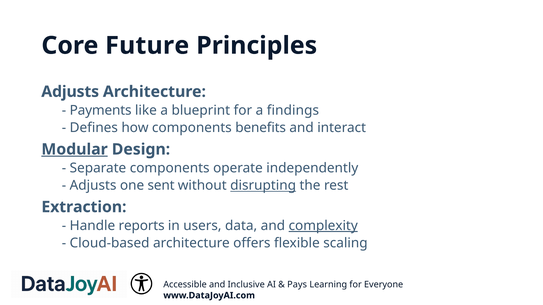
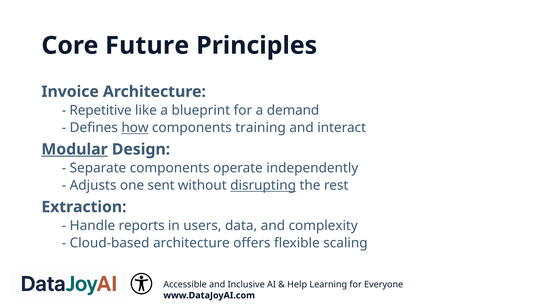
Adjusts: Adjusts -> Invoice (70, 92)
Payments: Payments -> Repetitive (101, 111)
findings: findings -> demand (293, 111)
how underline: none -> present (135, 128)
benefits: benefits -> training (261, 128)
complexity underline: present -> none (323, 226)
Pays: Pays -> Help (297, 285)
